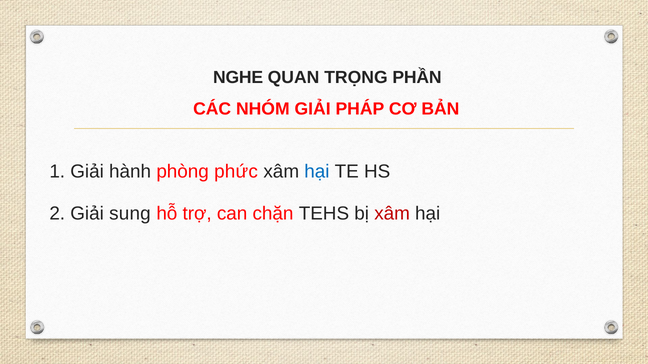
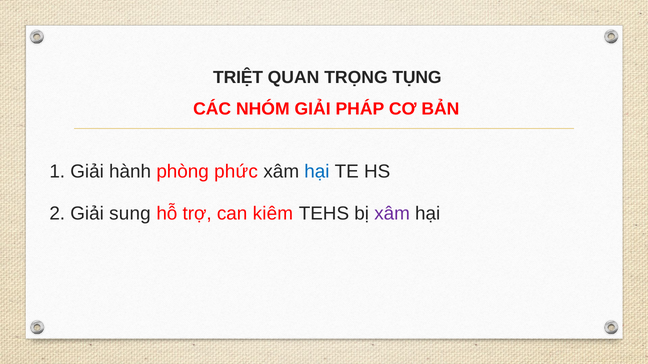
NGHE: NGHE -> TRIỆT (238, 78)
PHẦN: PHẦN -> TỤNG (417, 78)
chặn: chặn -> kiêm (273, 214)
xâm colour: red -> purple (392, 214)
